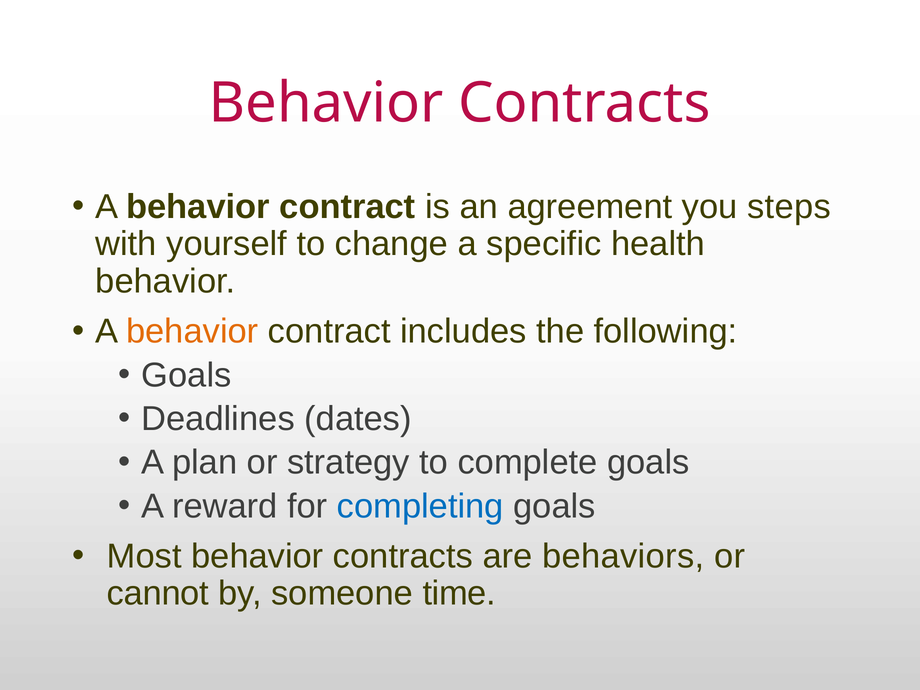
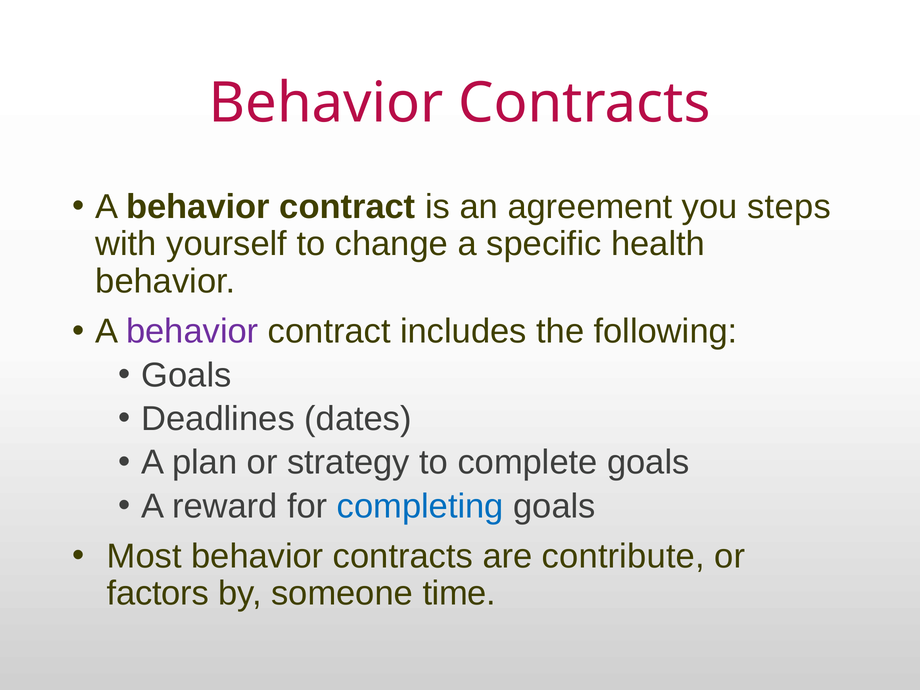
behavior colour: orange -> purple (192, 331)
behaviors: behaviors -> contribute (623, 556)
cannot: cannot -> factors (158, 594)
